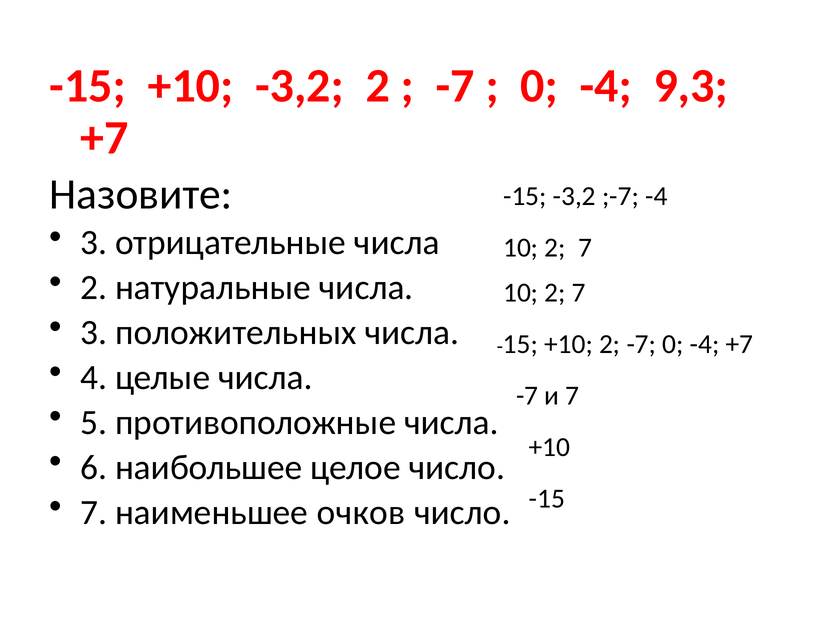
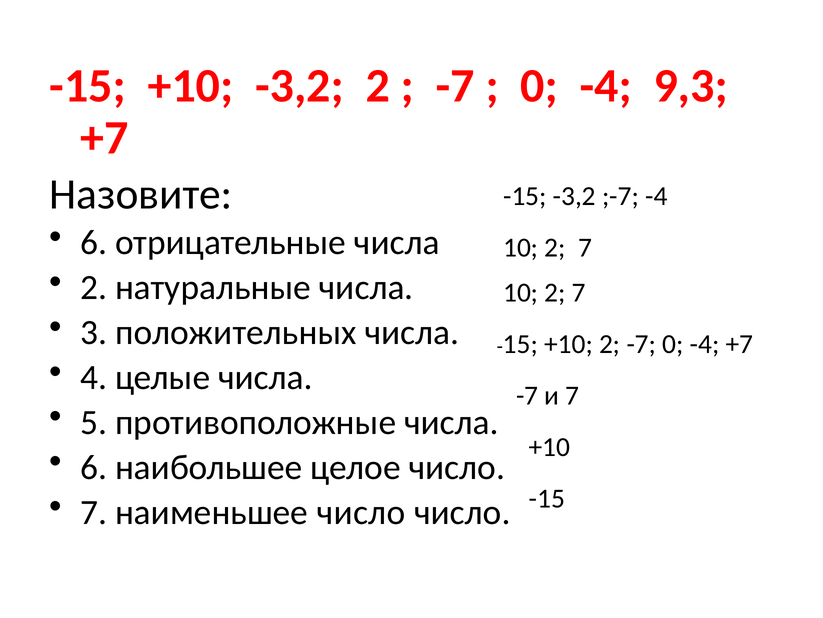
3: 3 -> 6 (94, 242)
наименьшее очков: очков -> число (361, 512)
